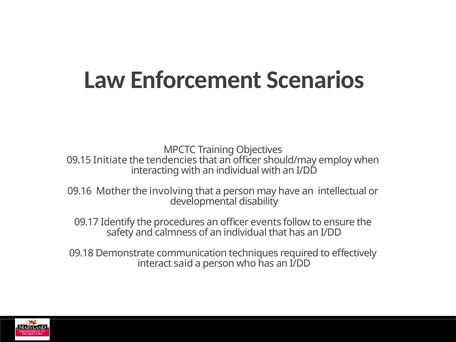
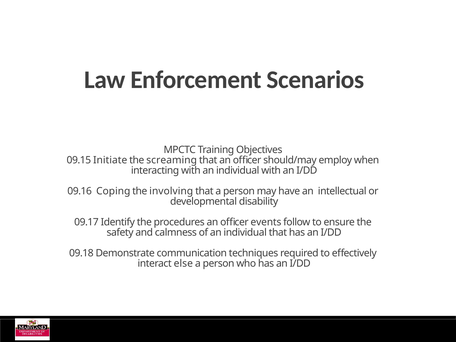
tendencies: tendencies -> screaming (172, 160)
Mother: Mother -> Coping (113, 191)
said: said -> else (183, 264)
